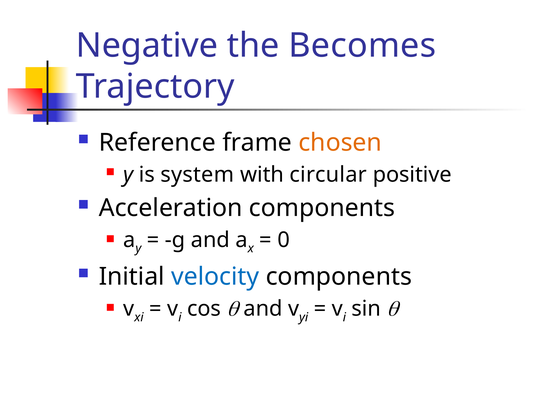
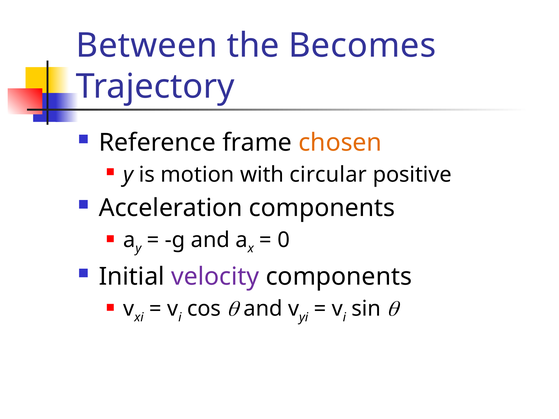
Negative: Negative -> Between (147, 46)
system: system -> motion (197, 175)
velocity colour: blue -> purple (215, 277)
